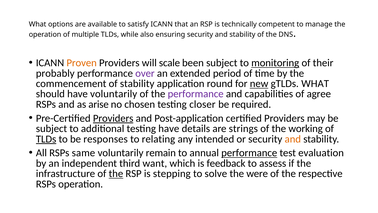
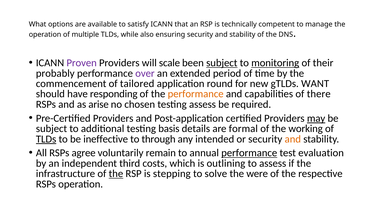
Proven colour: orange -> purple (82, 63)
subject underline: none -> present (222, 63)
of stability: stability -> tailored (137, 83)
new underline: present -> none (259, 83)
gTLDs WHAT: WHAT -> WANT (315, 83)
have voluntarily: voluntarily -> responding (114, 94)
performance colour: purple -> orange (196, 94)
agree: agree -> there (319, 94)
testing closer: closer -> assess (203, 104)
Providers underline: present -> none (113, 118)
may underline: none -> present (316, 118)
testing have: have -> basis (169, 128)
strings: strings -> formal (243, 128)
responses: responses -> ineffective (106, 139)
relating: relating -> through (159, 139)
same: same -> agree (84, 153)
want: want -> costs (155, 163)
feedback: feedback -> outlining (226, 163)
